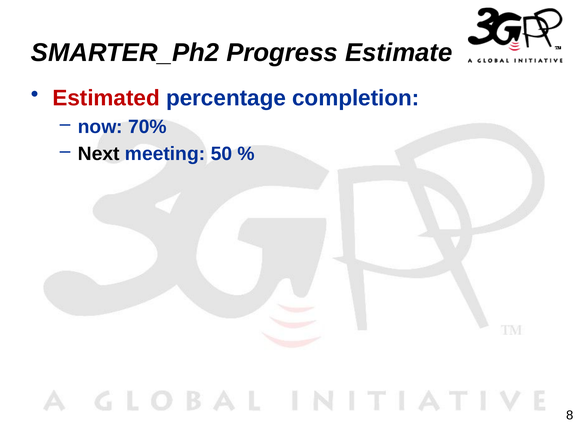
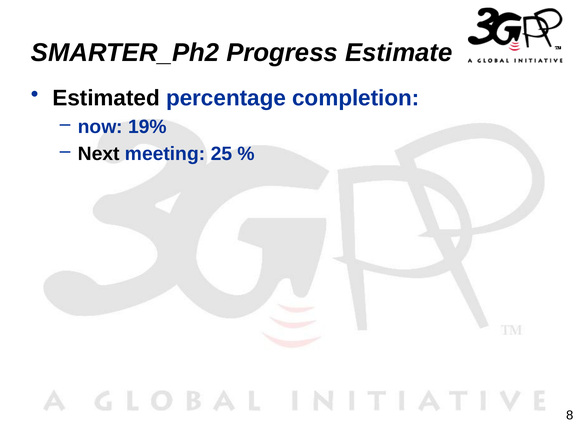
Estimated colour: red -> black (106, 98)
70%: 70% -> 19% (147, 127)
50: 50 -> 25 (221, 154)
